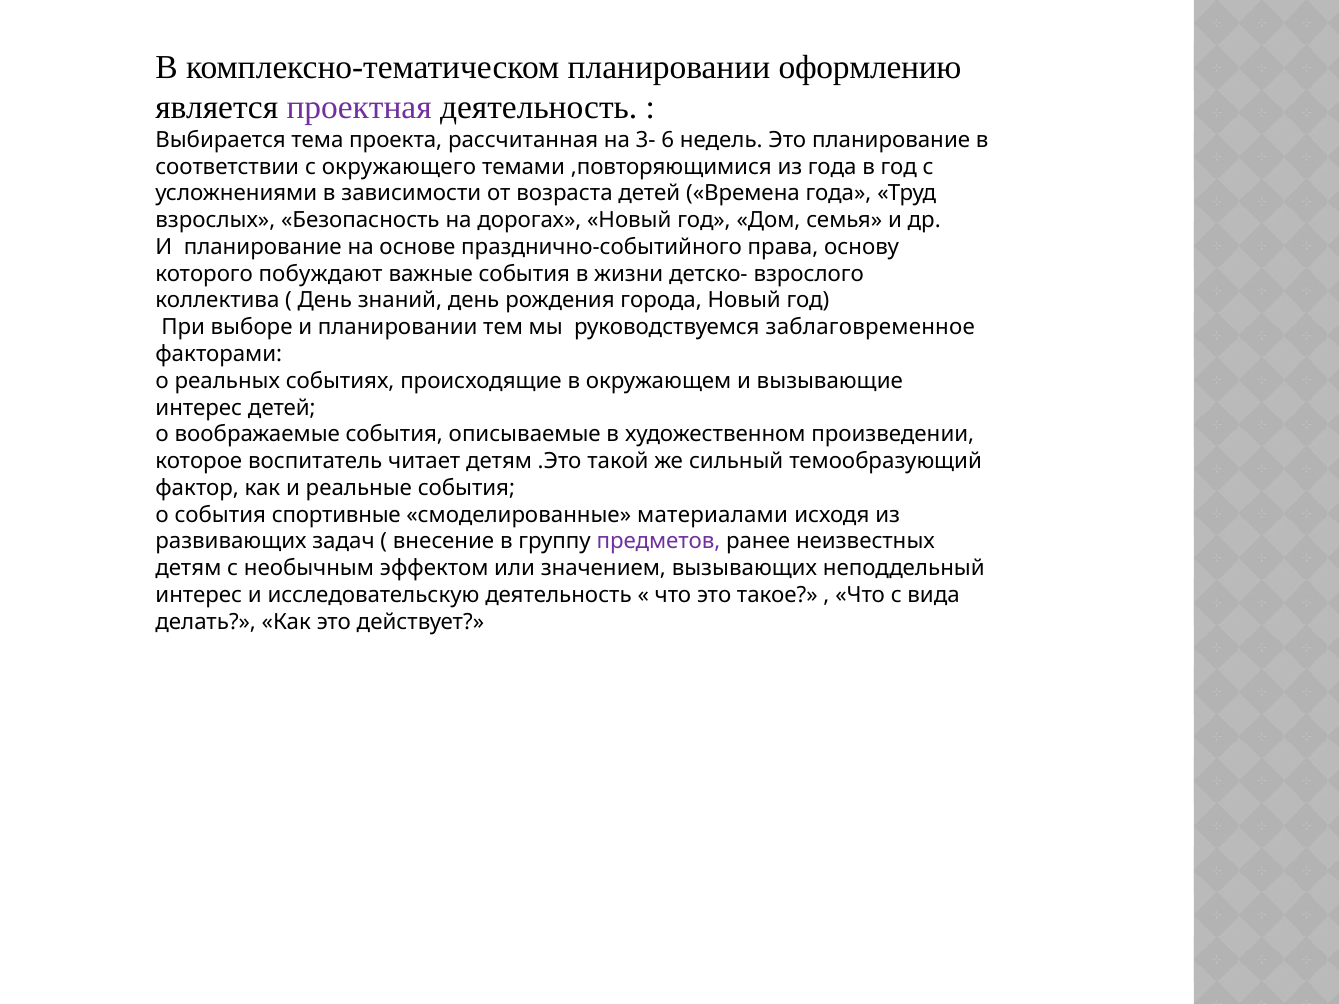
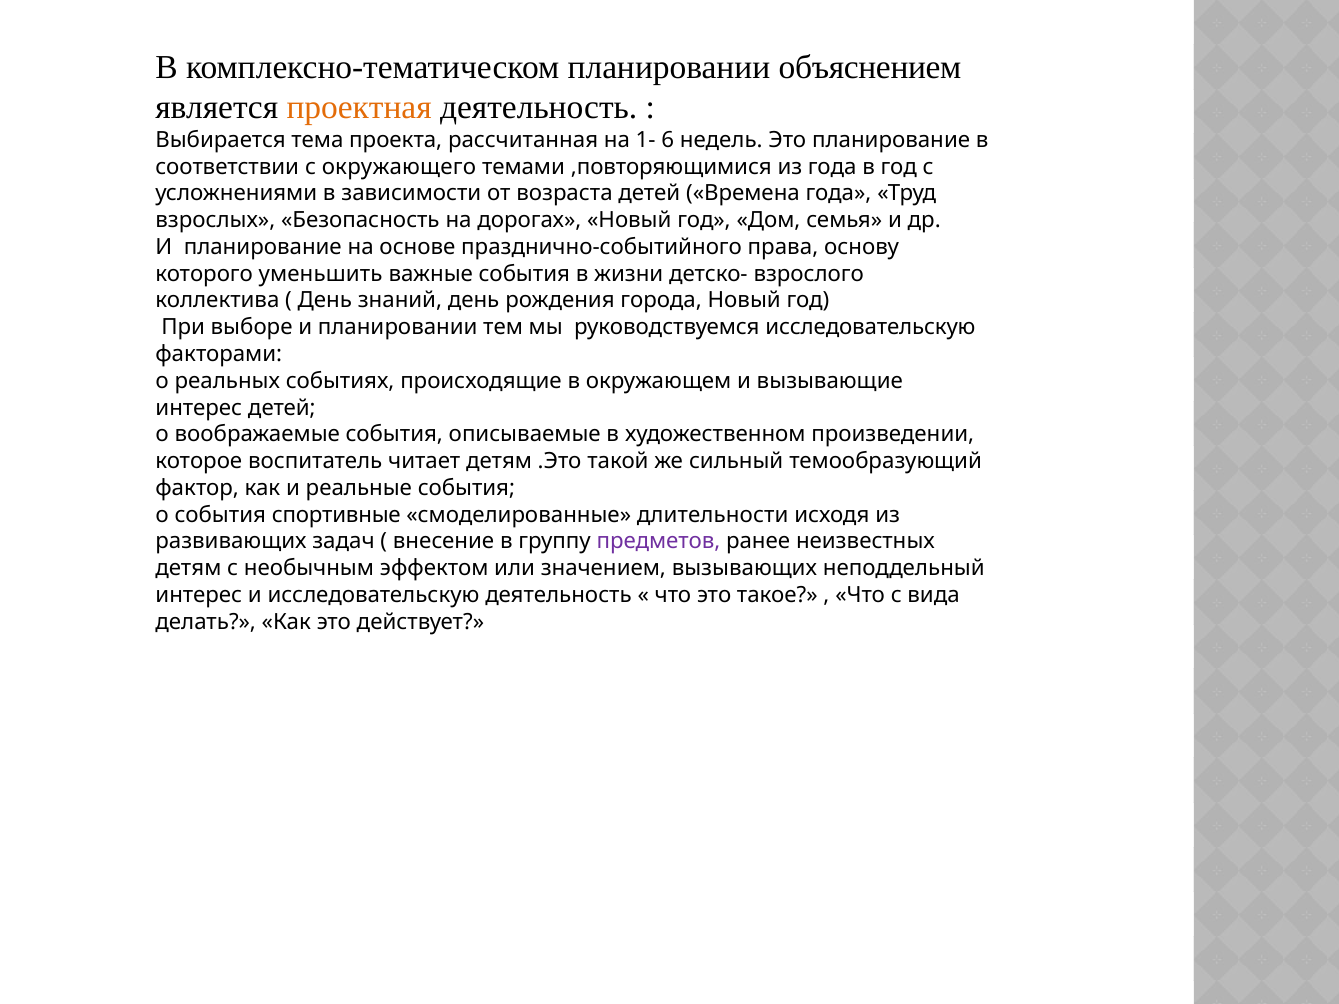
оформлению: оформлению -> объяснением (870, 67)
проектная colour: purple -> orange (359, 107)
3-: 3- -> 1- (646, 140)
побуждают: побуждают -> уменьшить (321, 274)
руководствуемся заблаговременное: заблаговременное -> исследовательскую (870, 327)
материалами: материалами -> длительности (713, 515)
